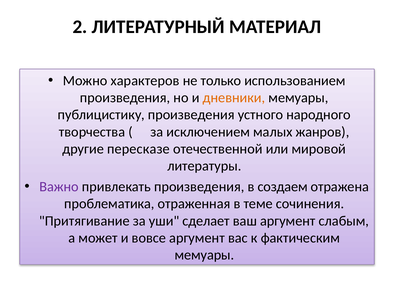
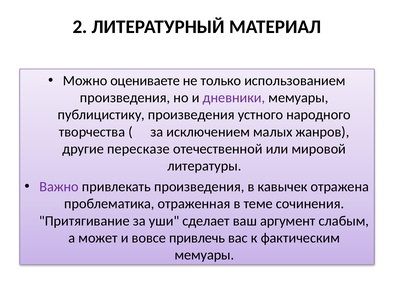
характеров: характеров -> оцениваете (145, 80)
дневники colour: orange -> purple (234, 98)
создаем: создаем -> кавычек (283, 186)
вовсе аргумент: аргумент -> привлечь (197, 238)
